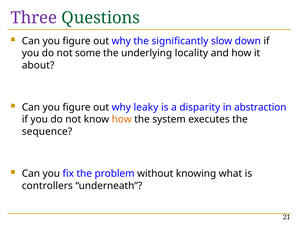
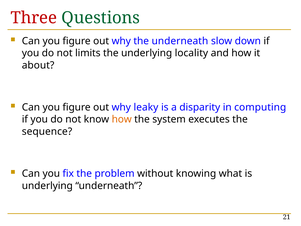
Three colour: purple -> red (34, 18)
the significantly: significantly -> underneath (180, 41)
some: some -> limits (88, 53)
abstraction: abstraction -> computing (260, 107)
controllers: controllers -> underlying (47, 186)
